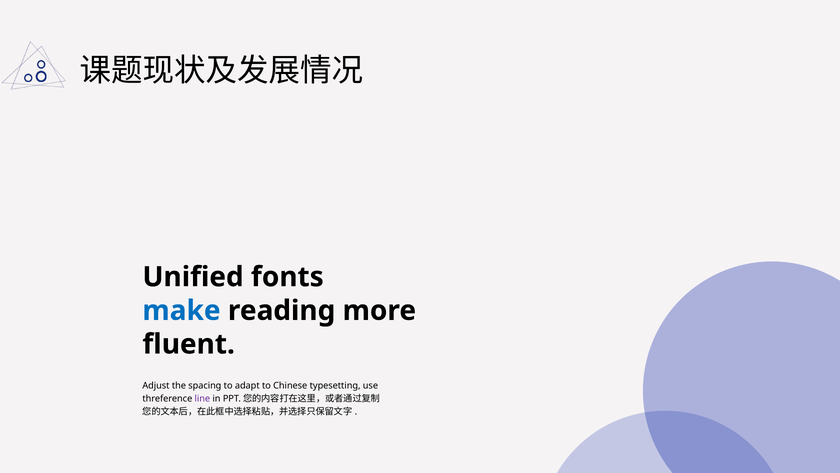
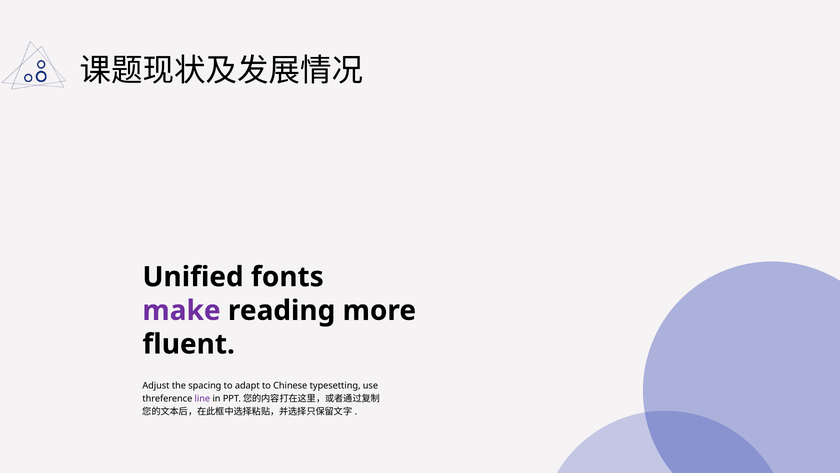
make colour: blue -> purple (181, 310)
